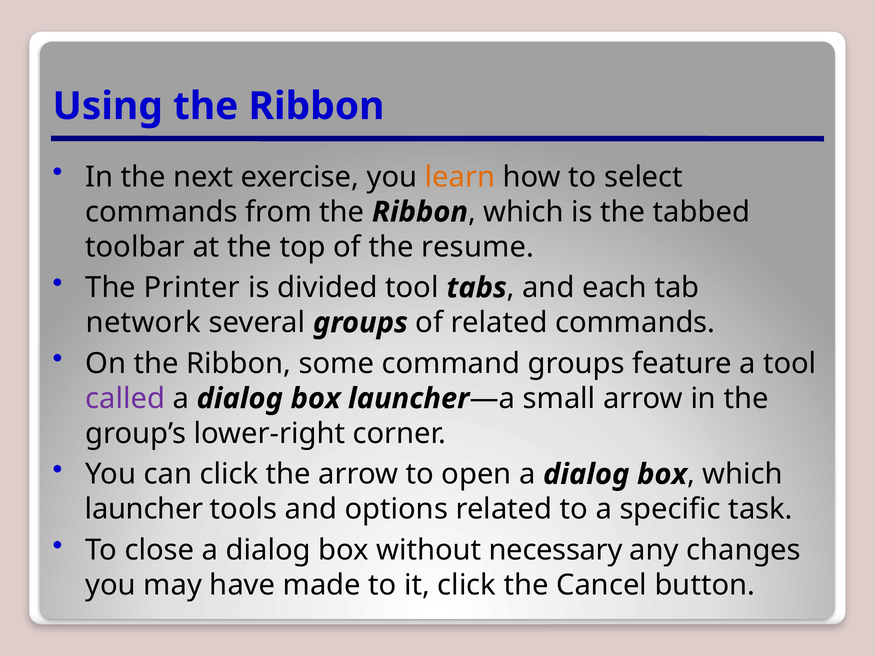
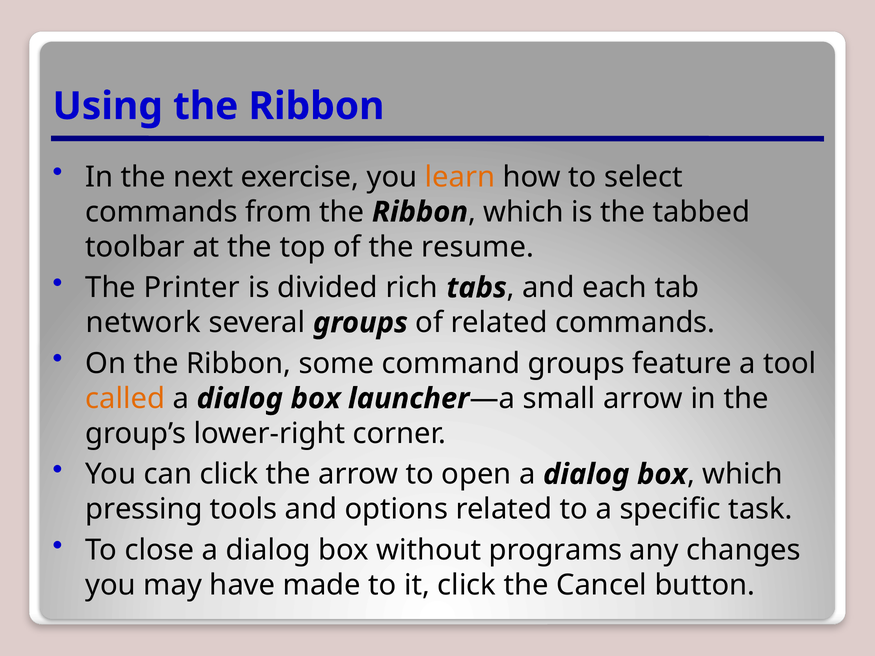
divided tool: tool -> rich (412, 288)
called colour: purple -> orange (125, 399)
launcher: launcher -> pressing (144, 510)
necessary: necessary -> programs (556, 550)
